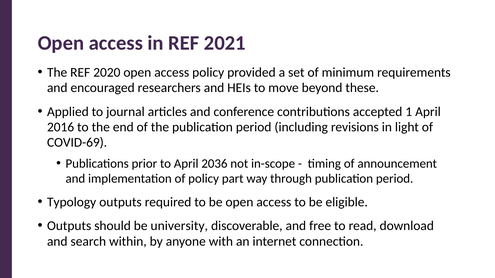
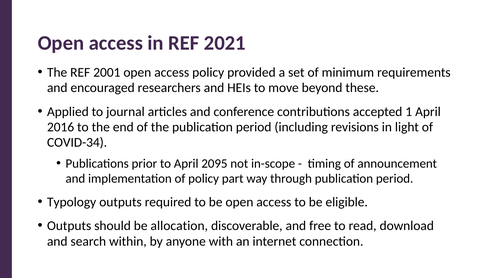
2020: 2020 -> 2001 (107, 73)
COVID-69: COVID-69 -> COVID-34 (77, 143)
2036: 2036 -> 2095 (214, 164)
university: university -> allocation (179, 226)
